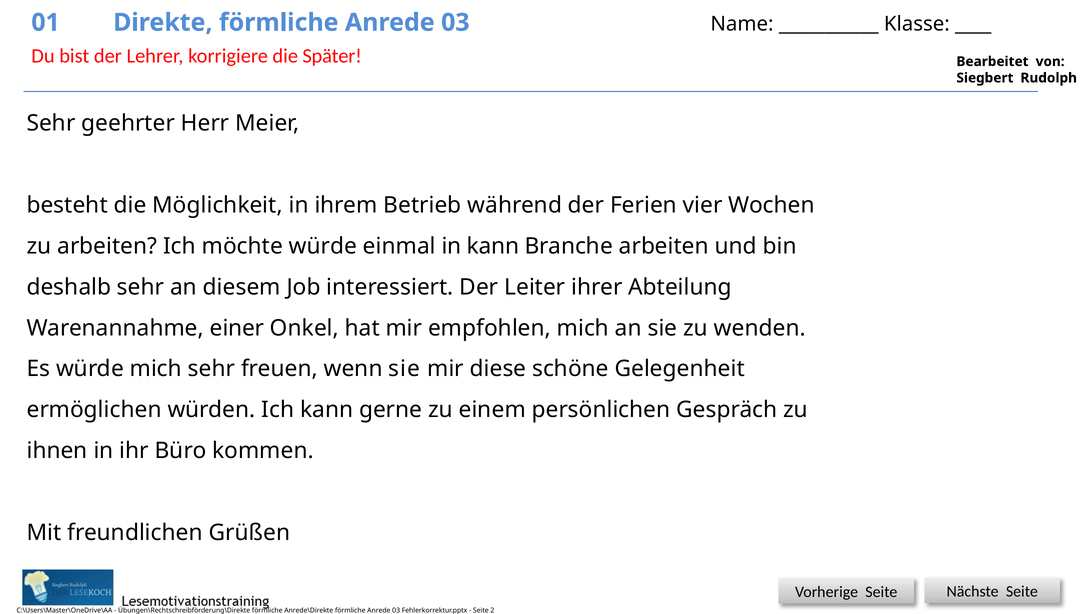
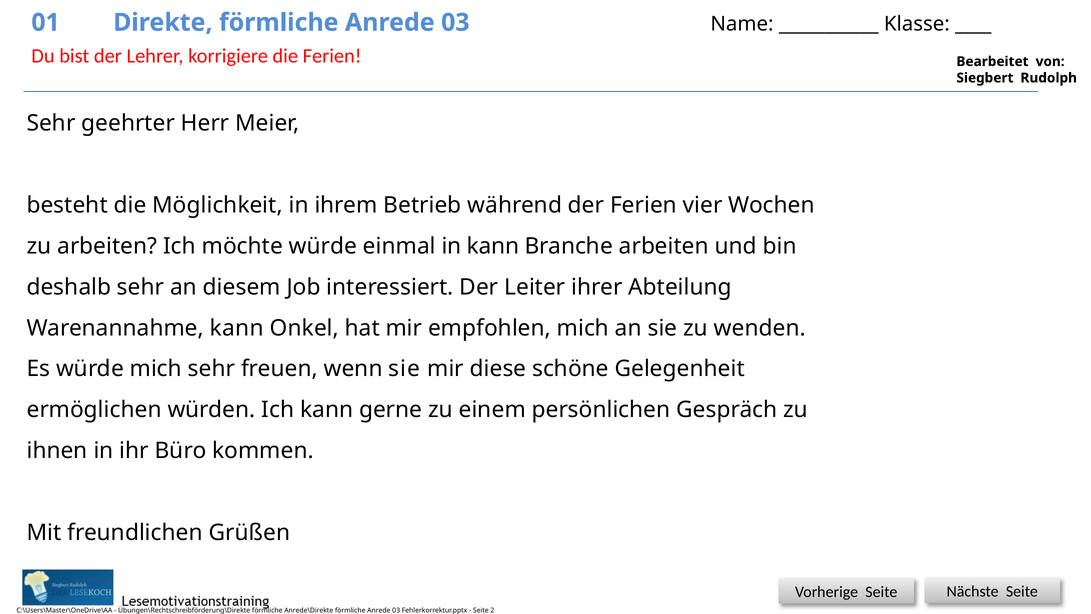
die Später: Später -> Ferien (332, 56)
Warenannahme einer: einer -> kann (237, 328)
